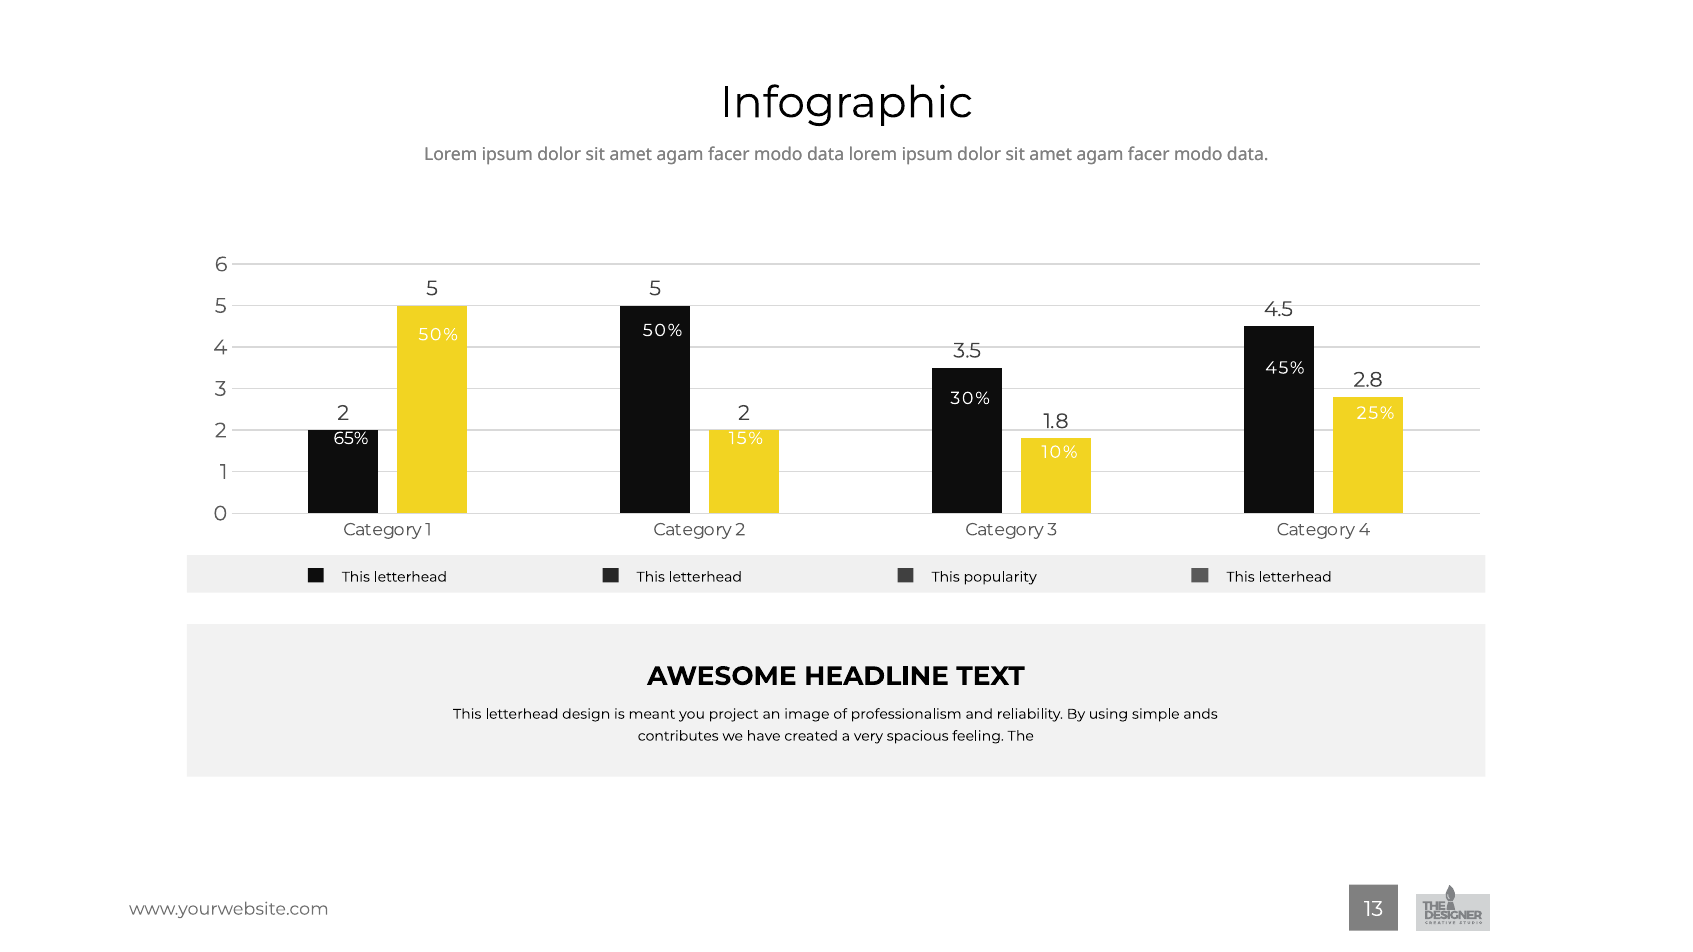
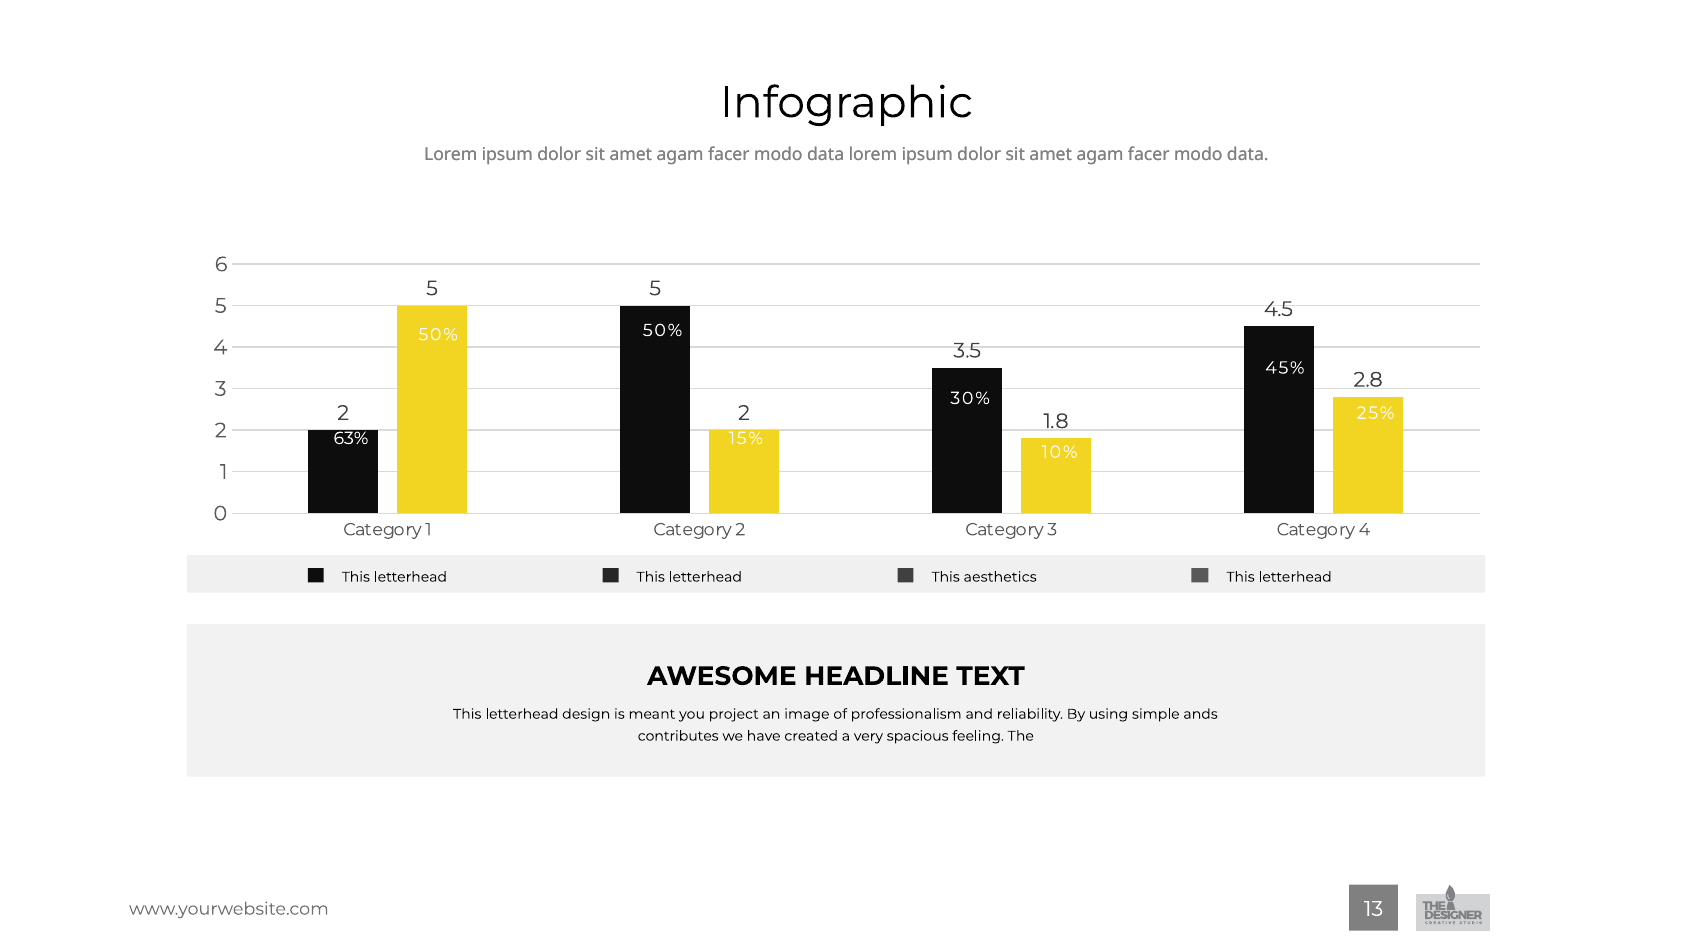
65%: 65% -> 63% (351, 438)
popularity: popularity -> aesthetics (1000, 577)
